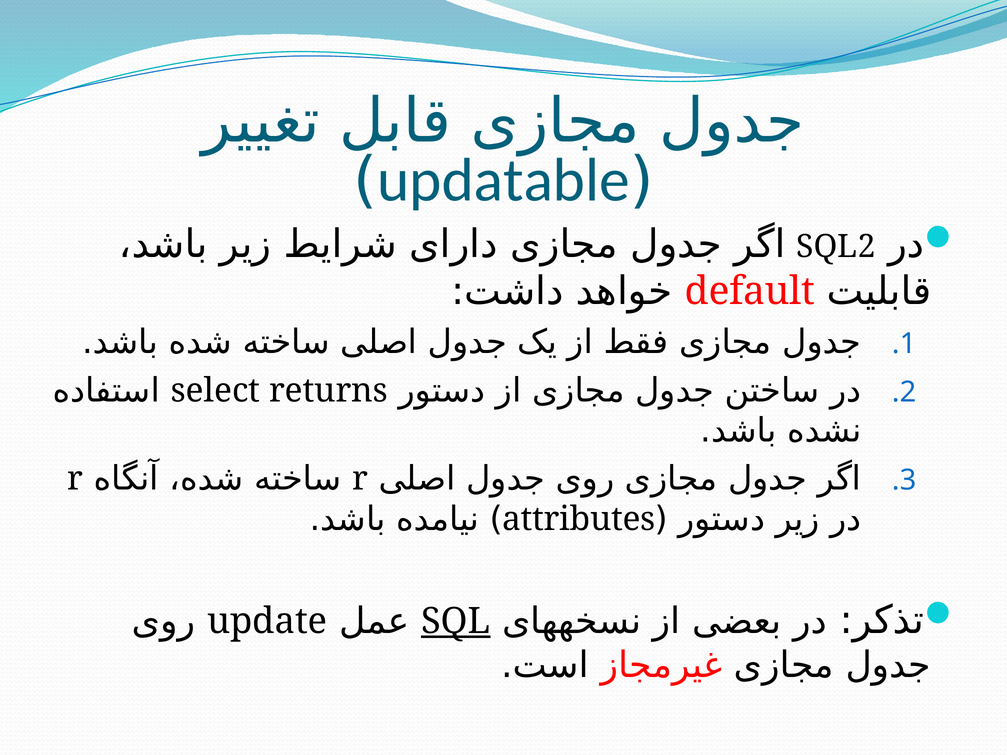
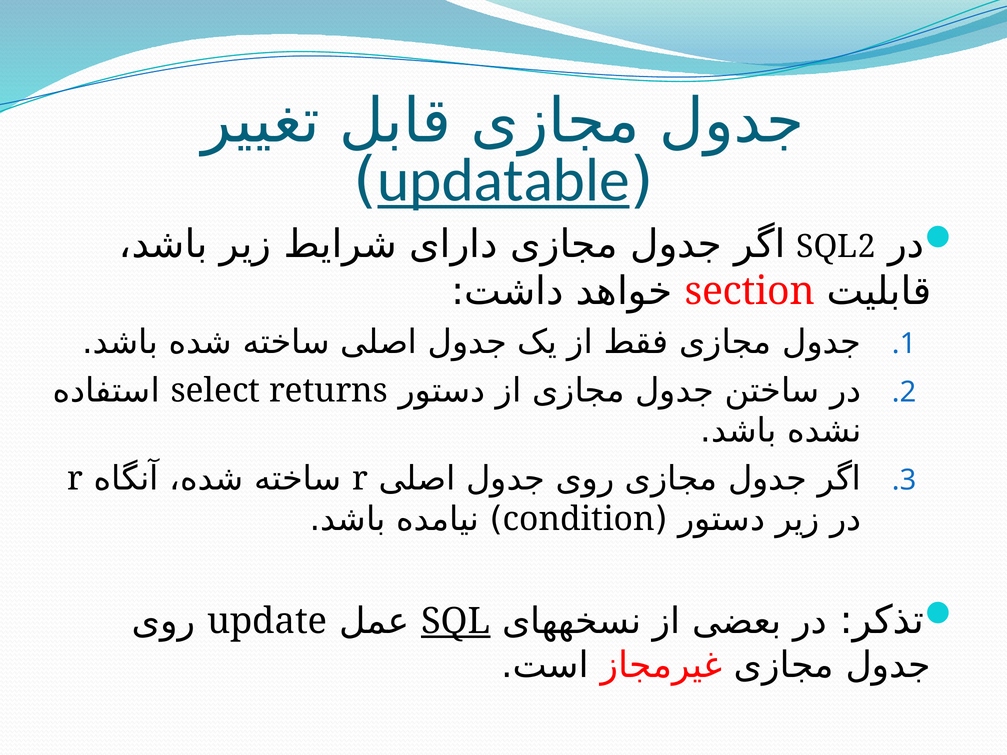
updatable underline: none -> present (503, 180)
default: default -> section (750, 291)
attributes: attributes -> condition (579, 519)
